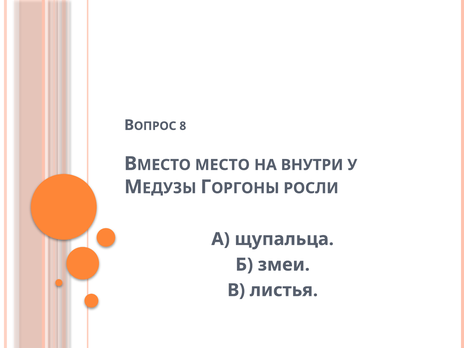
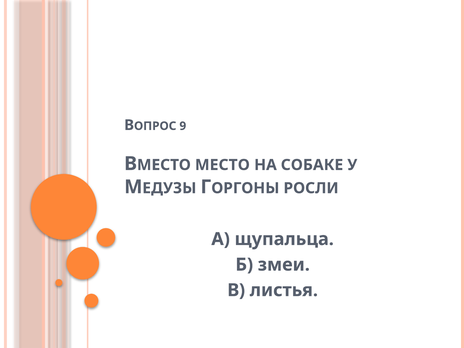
8: 8 -> 9 (183, 126)
ВНУТРИ: ВНУТРИ -> СОБАКЕ (312, 165)
